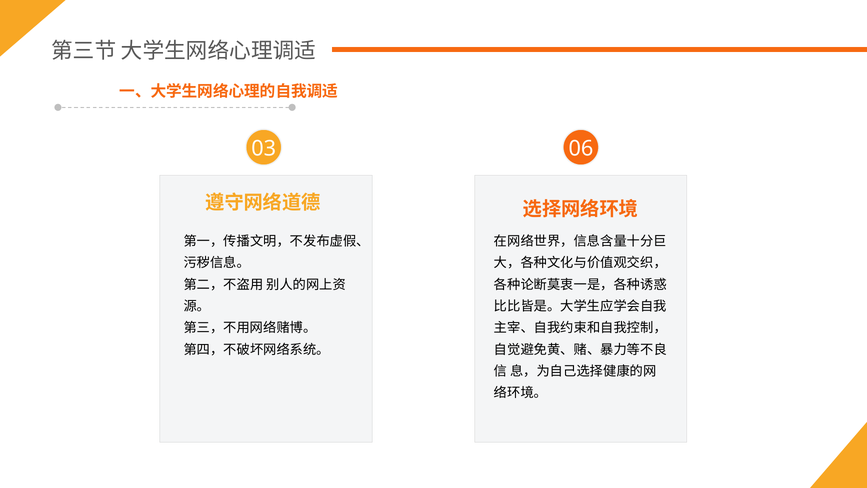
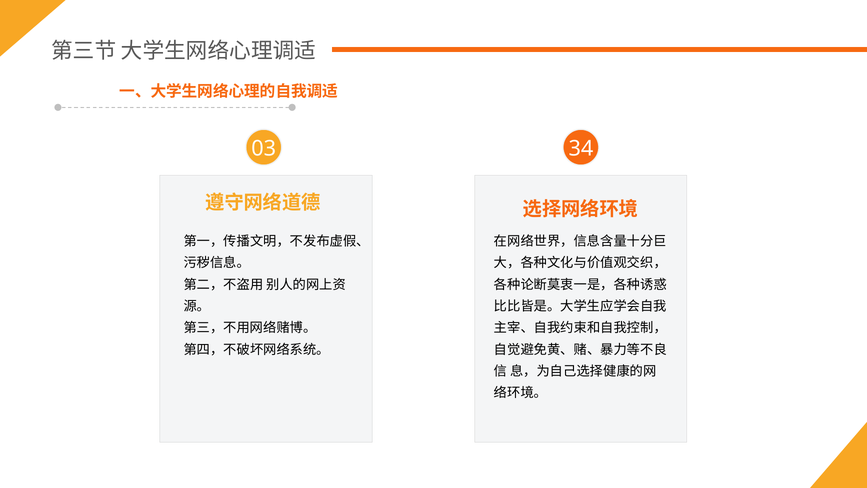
06: 06 -> 34 (581, 149)
